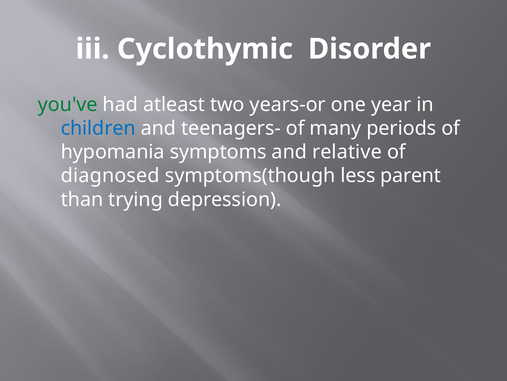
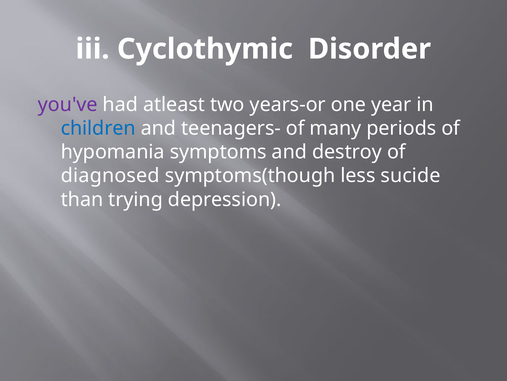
you've colour: green -> purple (68, 104)
relative: relative -> destroy (347, 152)
parent: parent -> sucide (411, 175)
